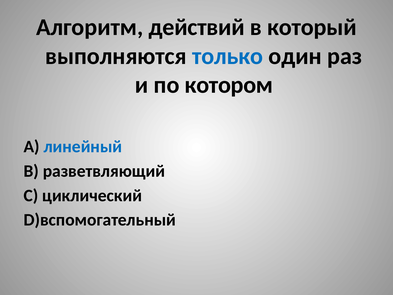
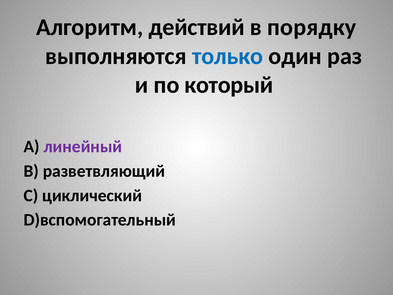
который: который -> порядку (312, 27)
котором: котором -> который (229, 85)
линейный colour: blue -> purple (83, 146)
